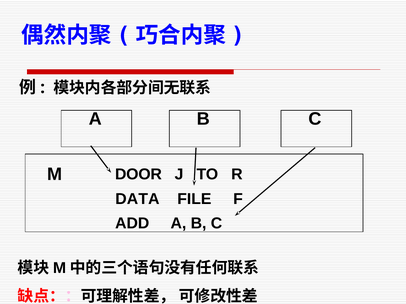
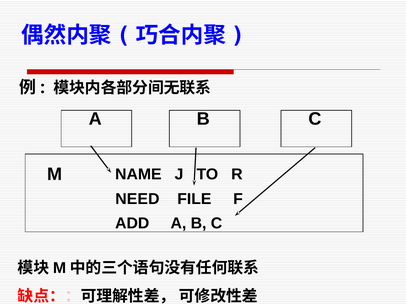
DOOR: DOOR -> NAME (138, 175)
DATA: DATA -> NEED (137, 199)
